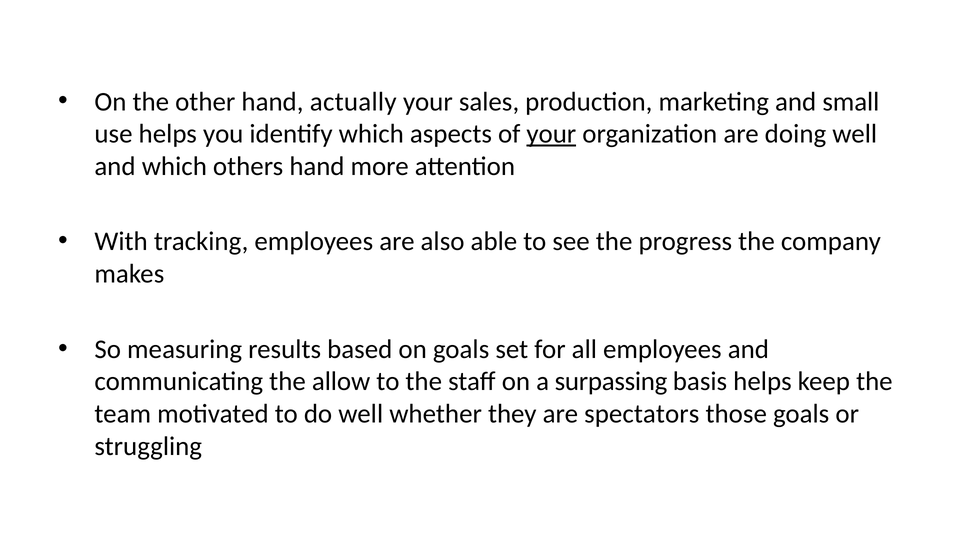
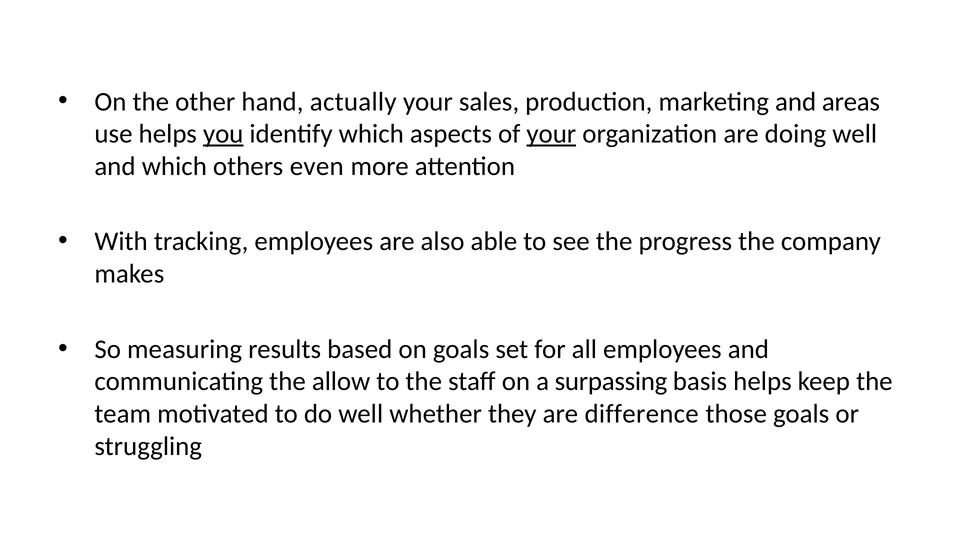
small: small -> areas (851, 102)
you underline: none -> present (223, 134)
others hand: hand -> even (317, 166)
spectators: spectators -> difference (642, 414)
